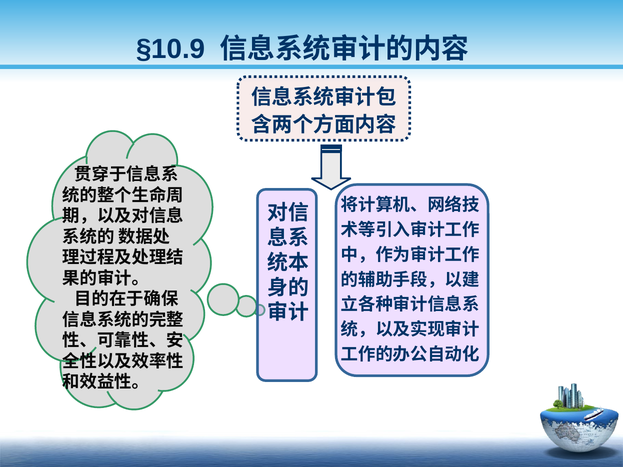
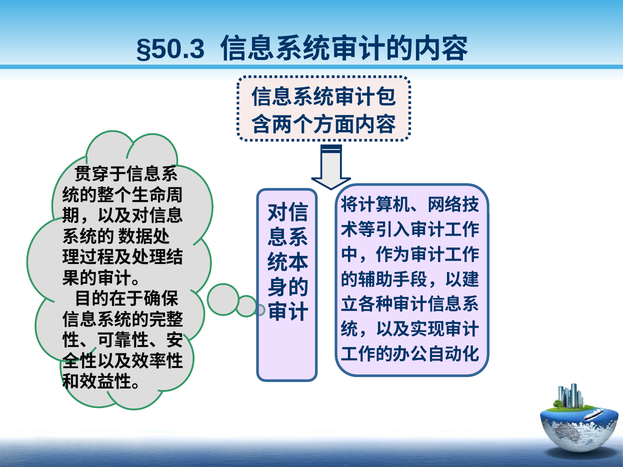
§10.9: §10.9 -> §50.3 (171, 49)
